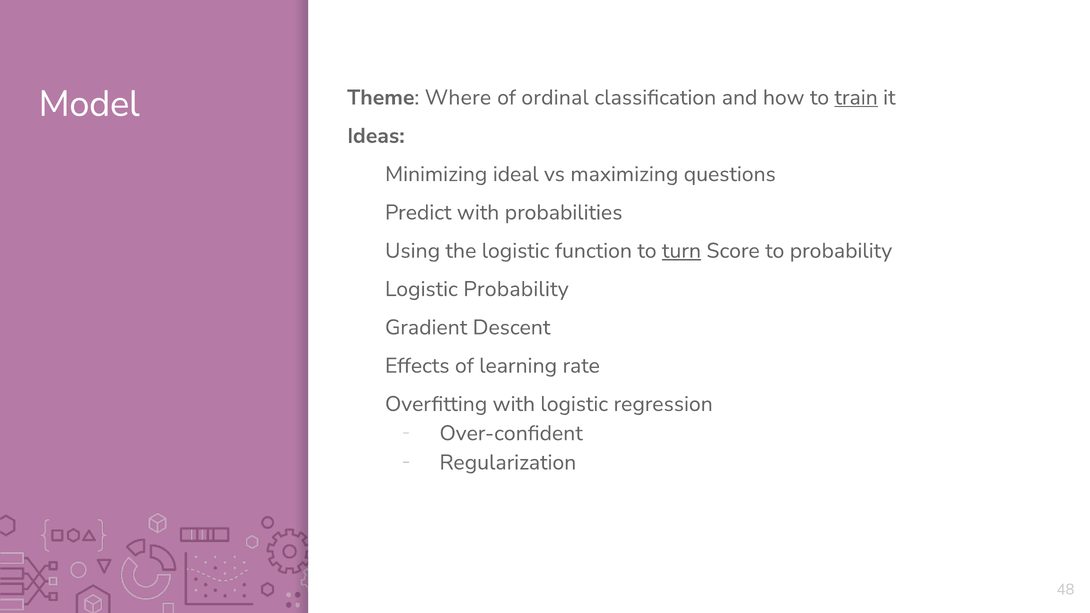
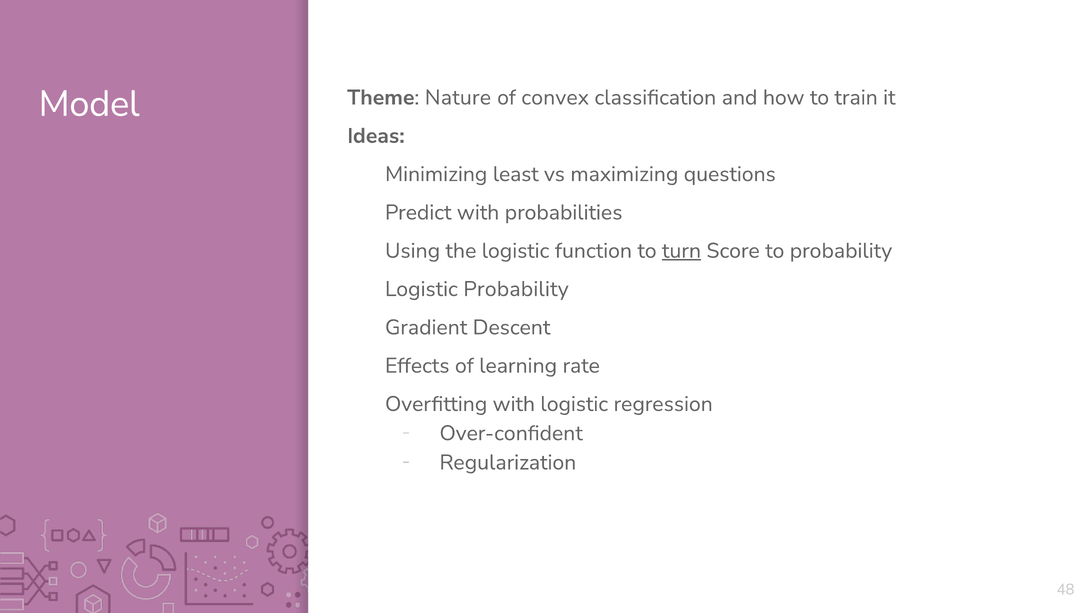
Where: Where -> Nature (458, 97)
ordinal: ordinal -> convex (555, 97)
train underline: present -> none (856, 97)
ideal: ideal -> least (516, 174)
